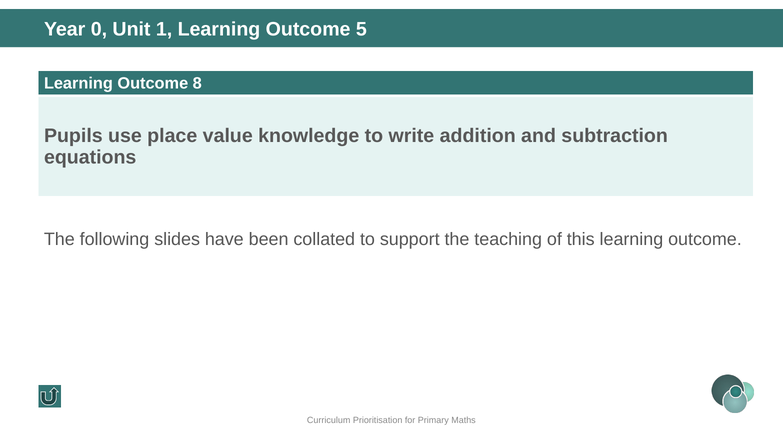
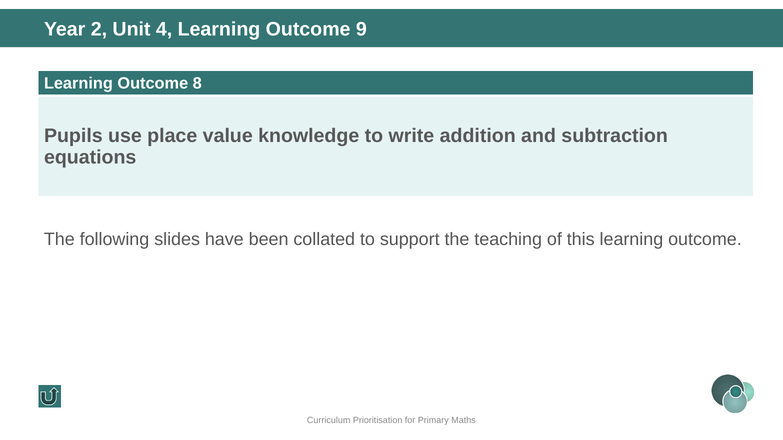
0: 0 -> 2 (99, 29)
1: 1 -> 4 (164, 29)
5: 5 -> 9 (361, 29)
